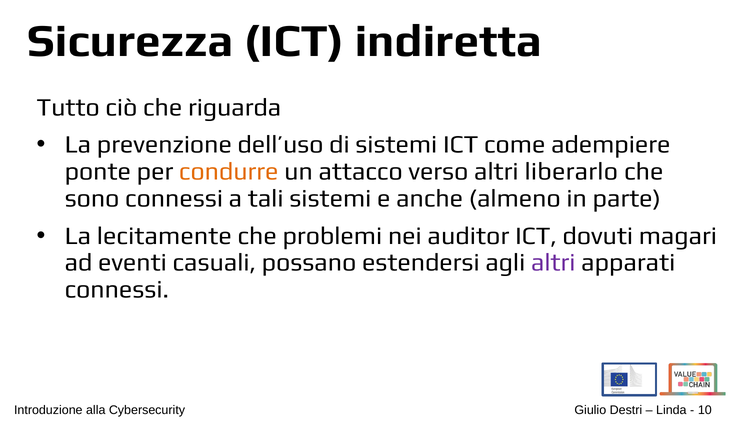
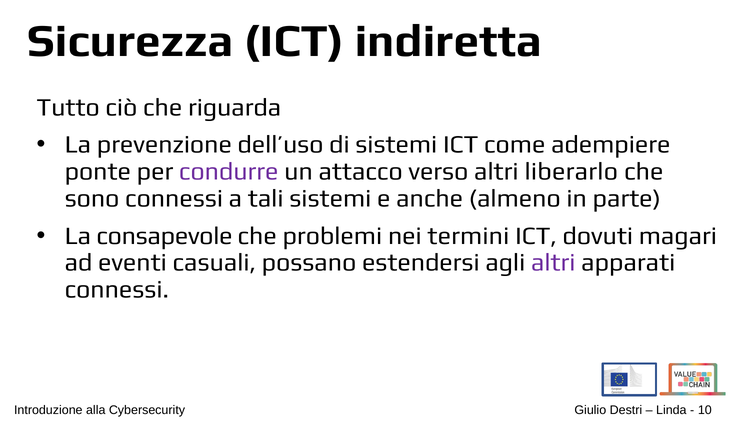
condurre colour: orange -> purple (229, 172)
lecitamente: lecitamente -> consapevole (164, 236)
auditor: auditor -> termini (468, 236)
